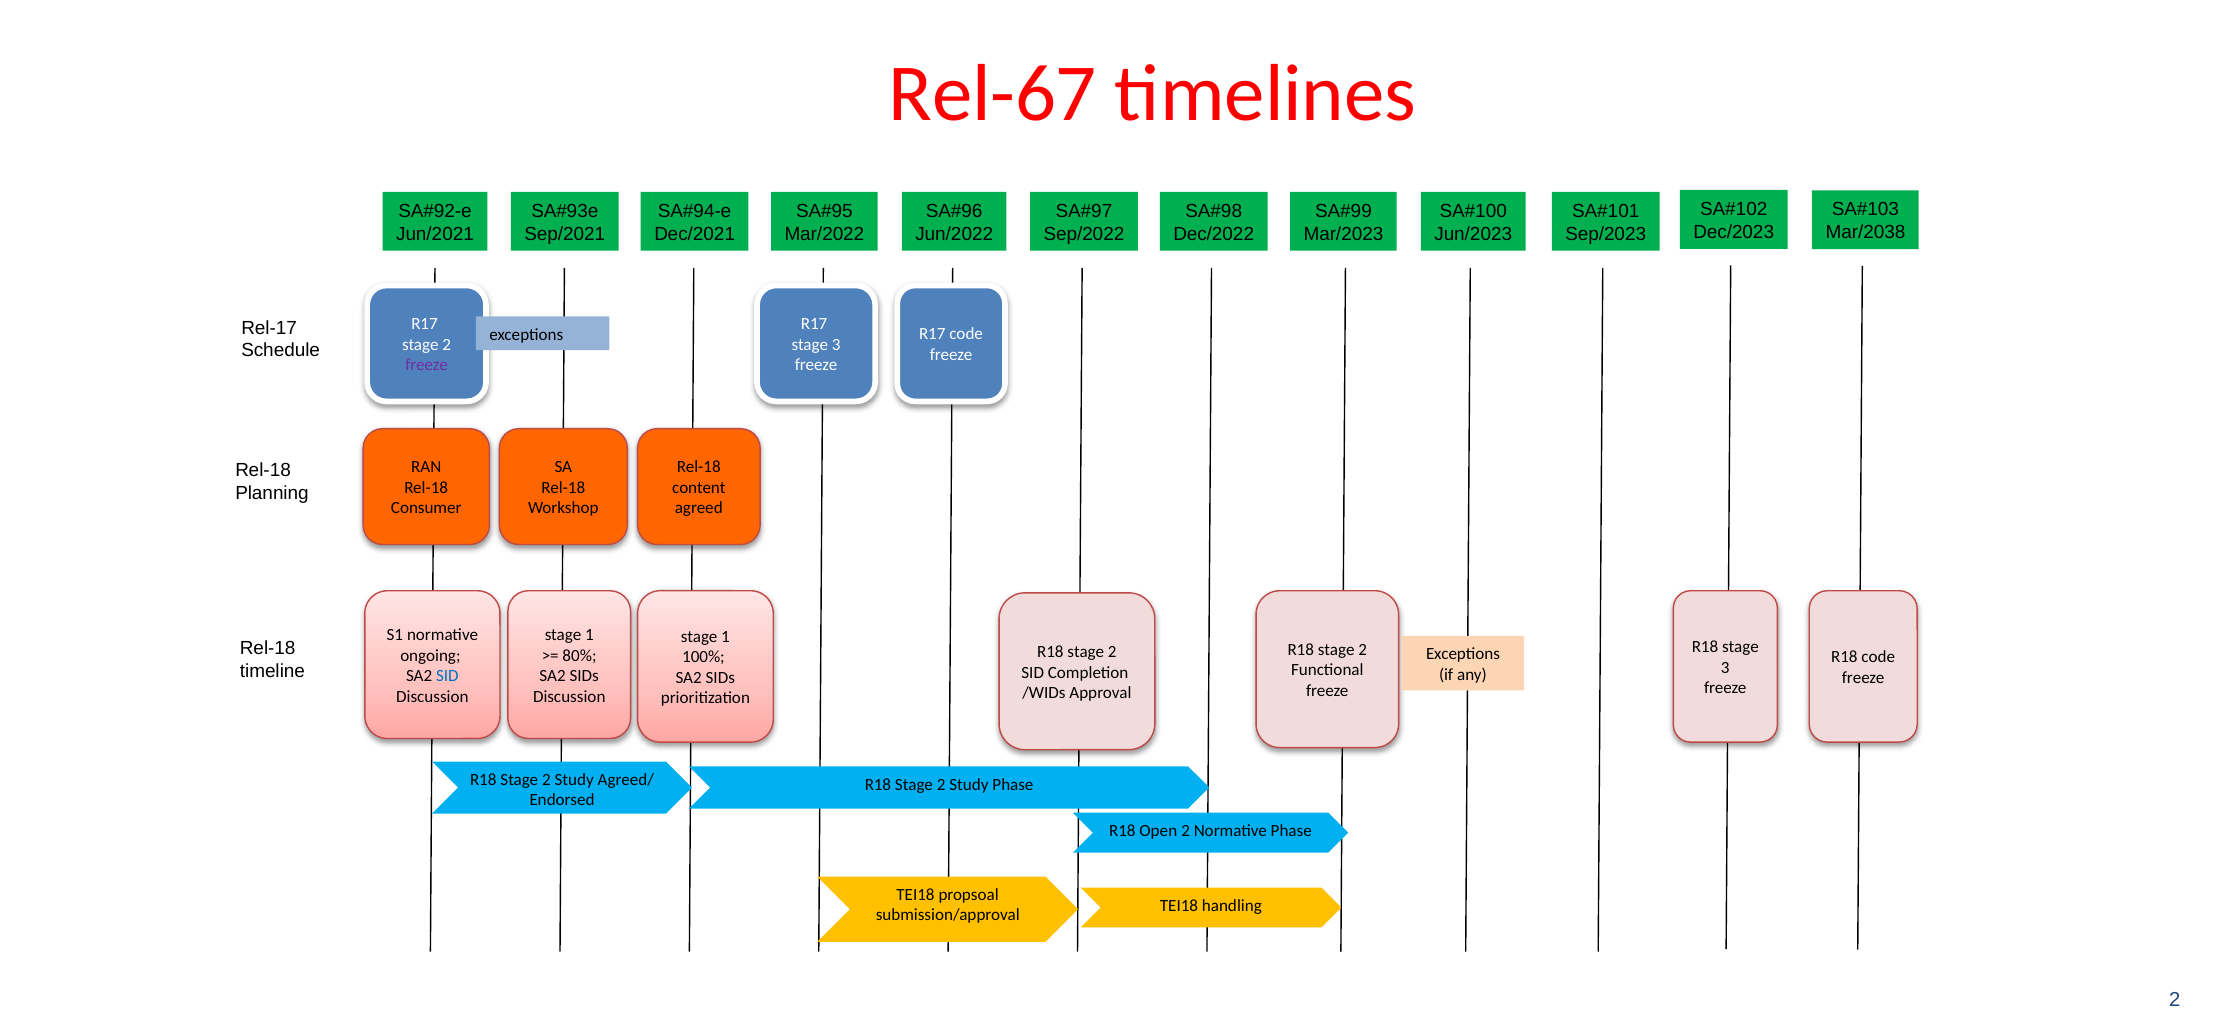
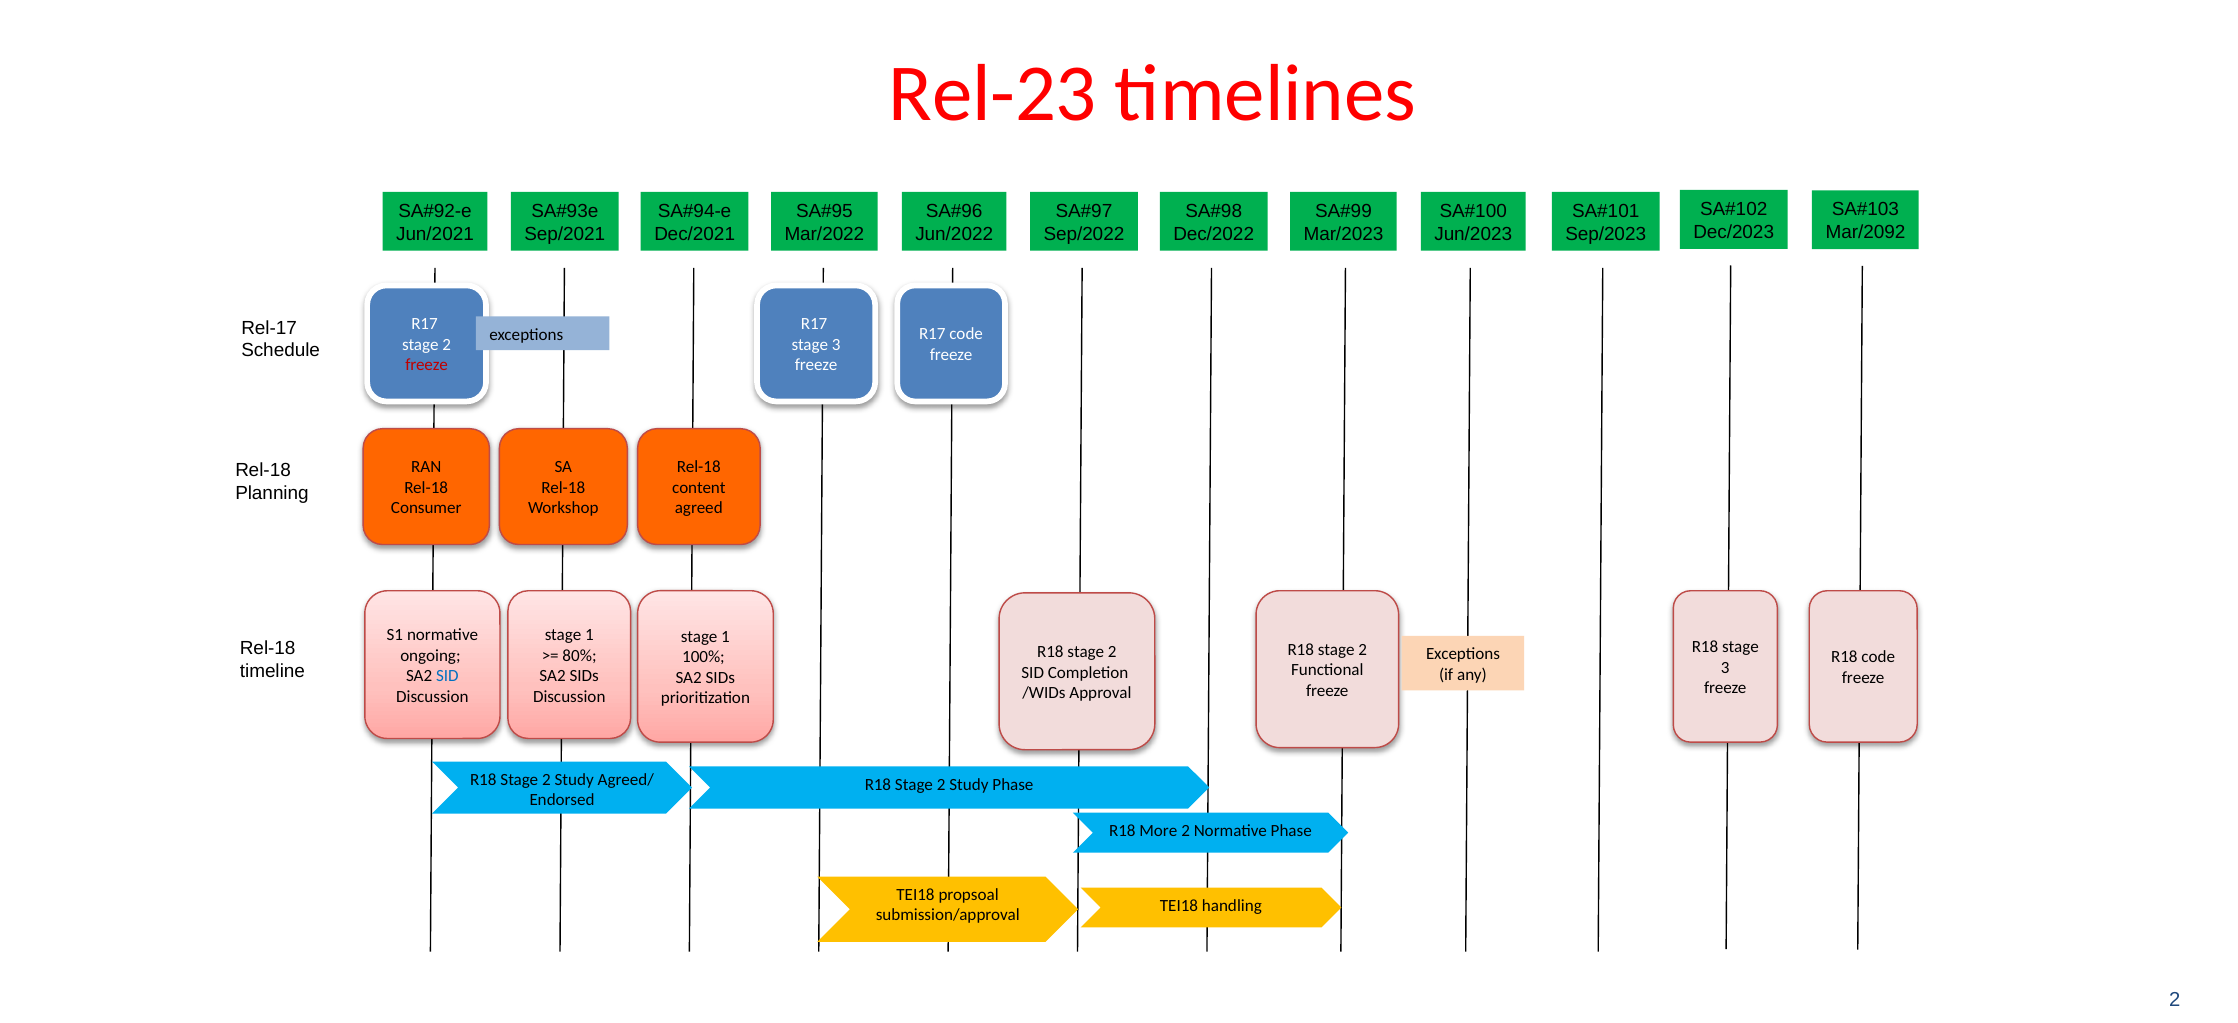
Rel-67: Rel-67 -> Rel-23 (993, 94)
Mar/2038: Mar/2038 -> Mar/2092 (1865, 233)
freeze colour: purple -> red (427, 365)
Open: Open -> More (1158, 831)
